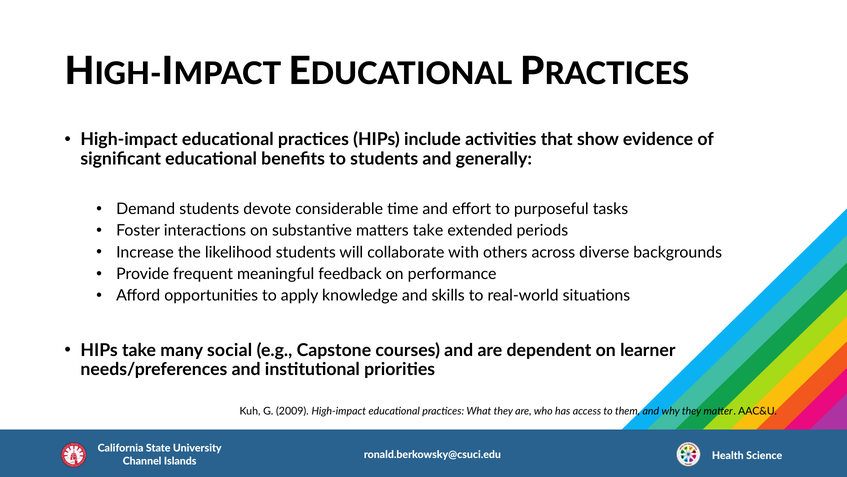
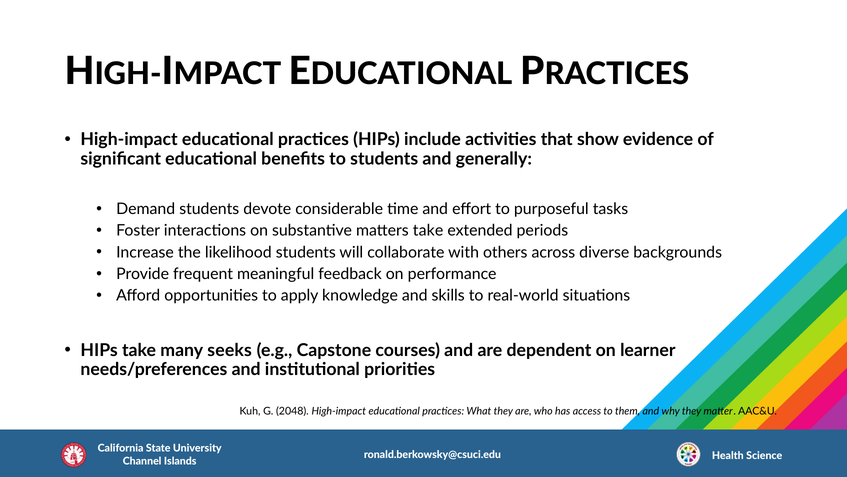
social: social -> seeks (230, 350)
2009: 2009 -> 2048 (292, 411)
